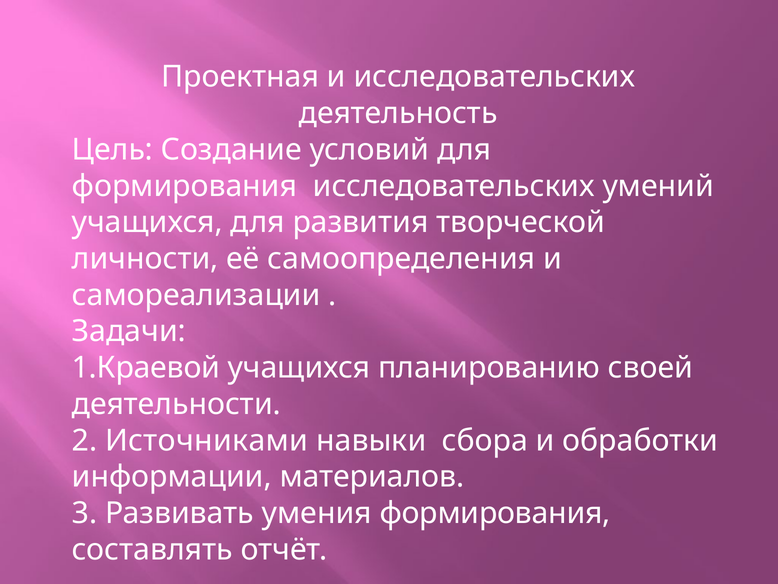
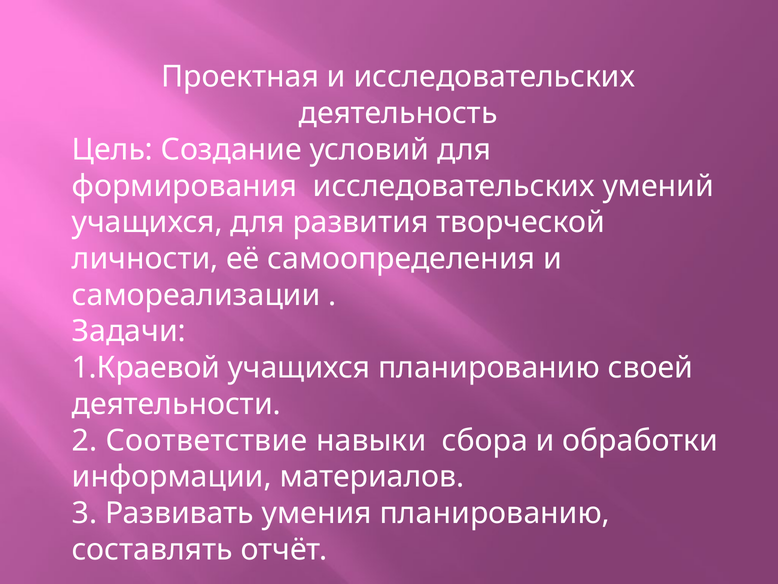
Источниками: Источниками -> Соответствие (207, 440)
умения формирования: формирования -> планированию (495, 513)
